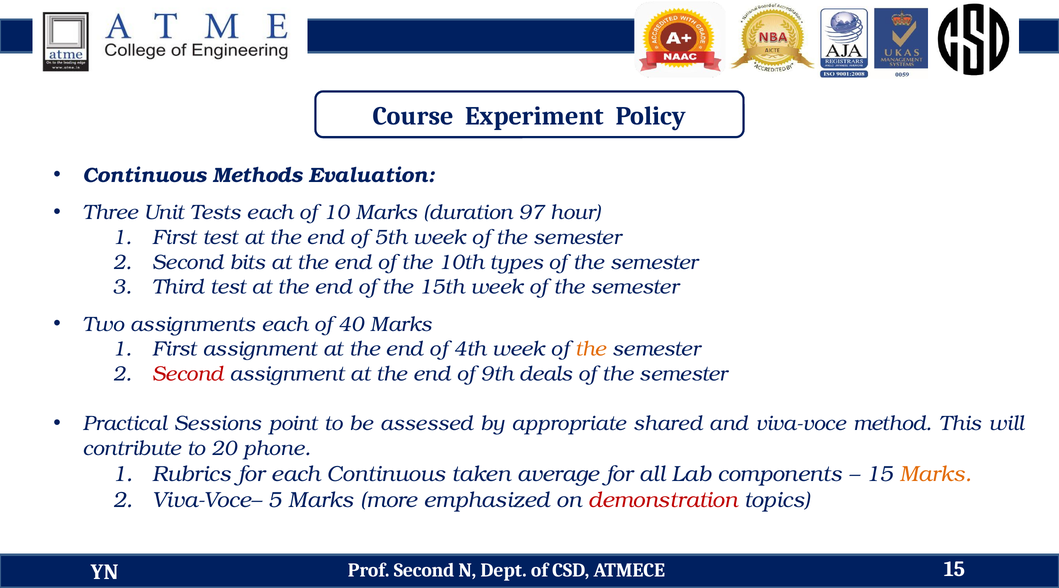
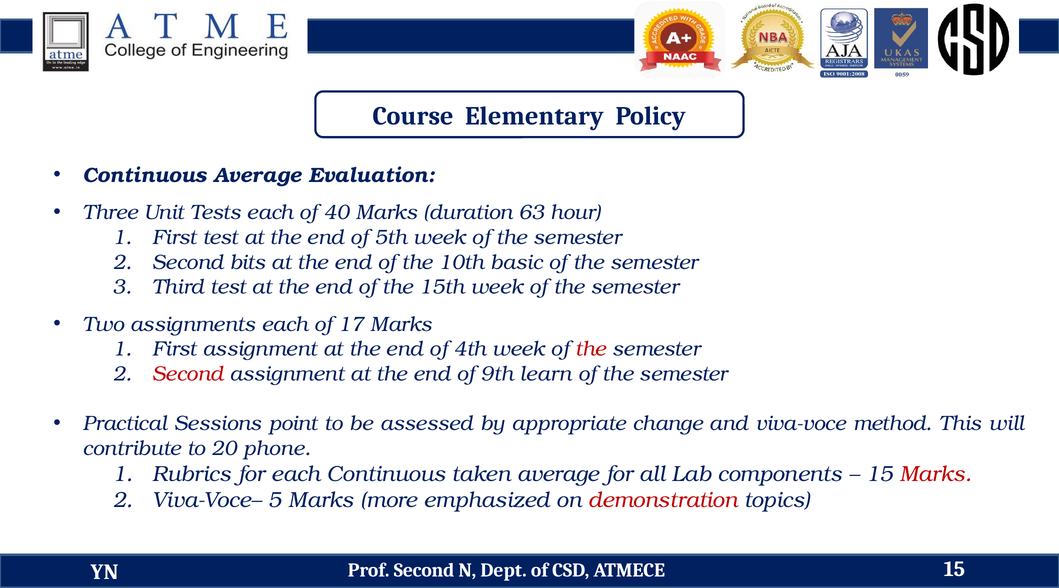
Experiment: Experiment -> Elementary (535, 116)
Continuous Methods: Methods -> Average (257, 175)
10: 10 -> 40 (337, 213)
97: 97 -> 63 (532, 213)
types: types -> basic (516, 262)
40: 40 -> 17 (351, 324)
the colour: orange -> red (591, 349)
deals: deals -> learn (546, 374)
shared: shared -> change (668, 424)
Marks colour: orange -> red (936, 474)
